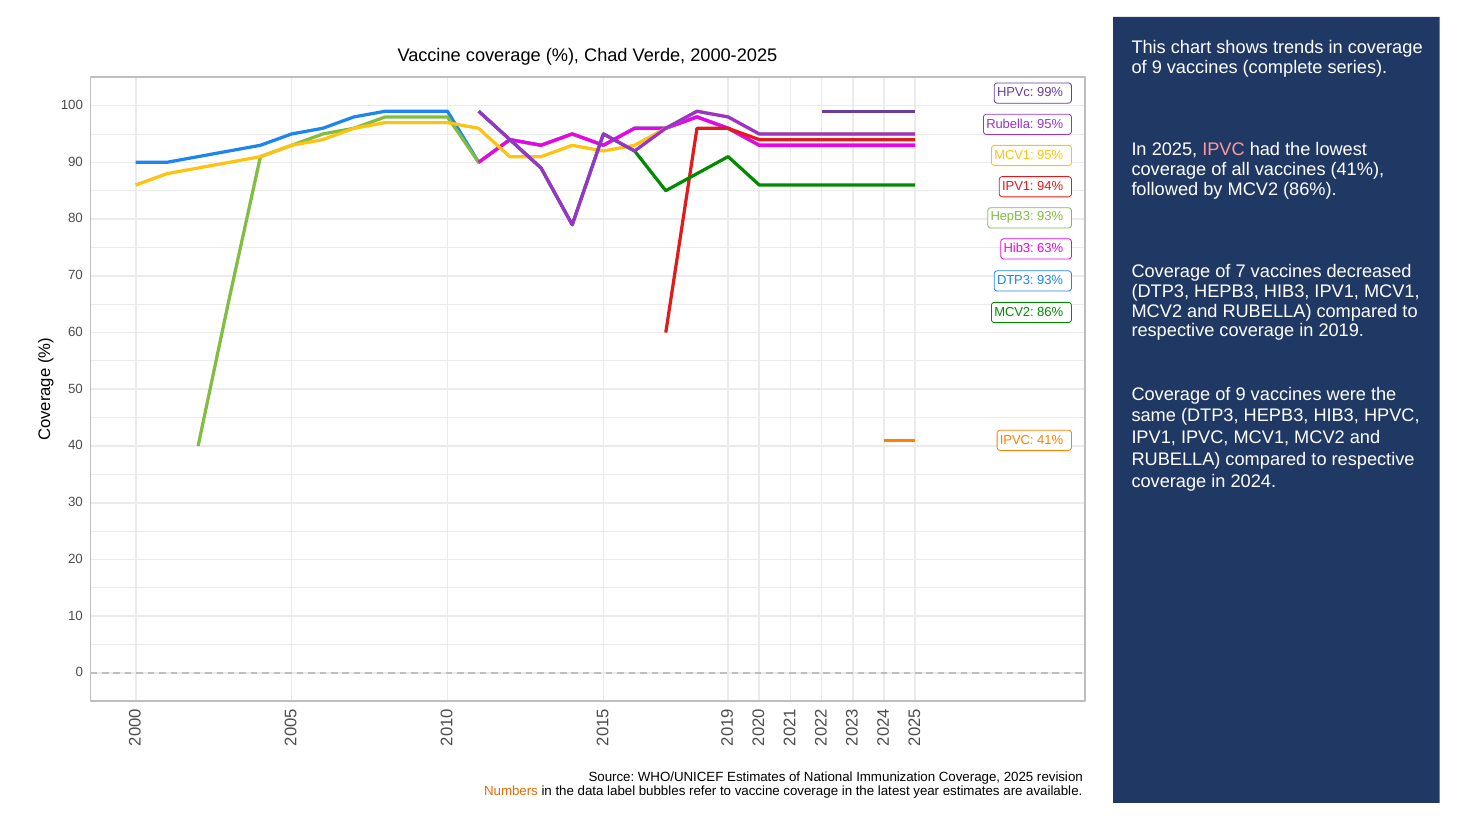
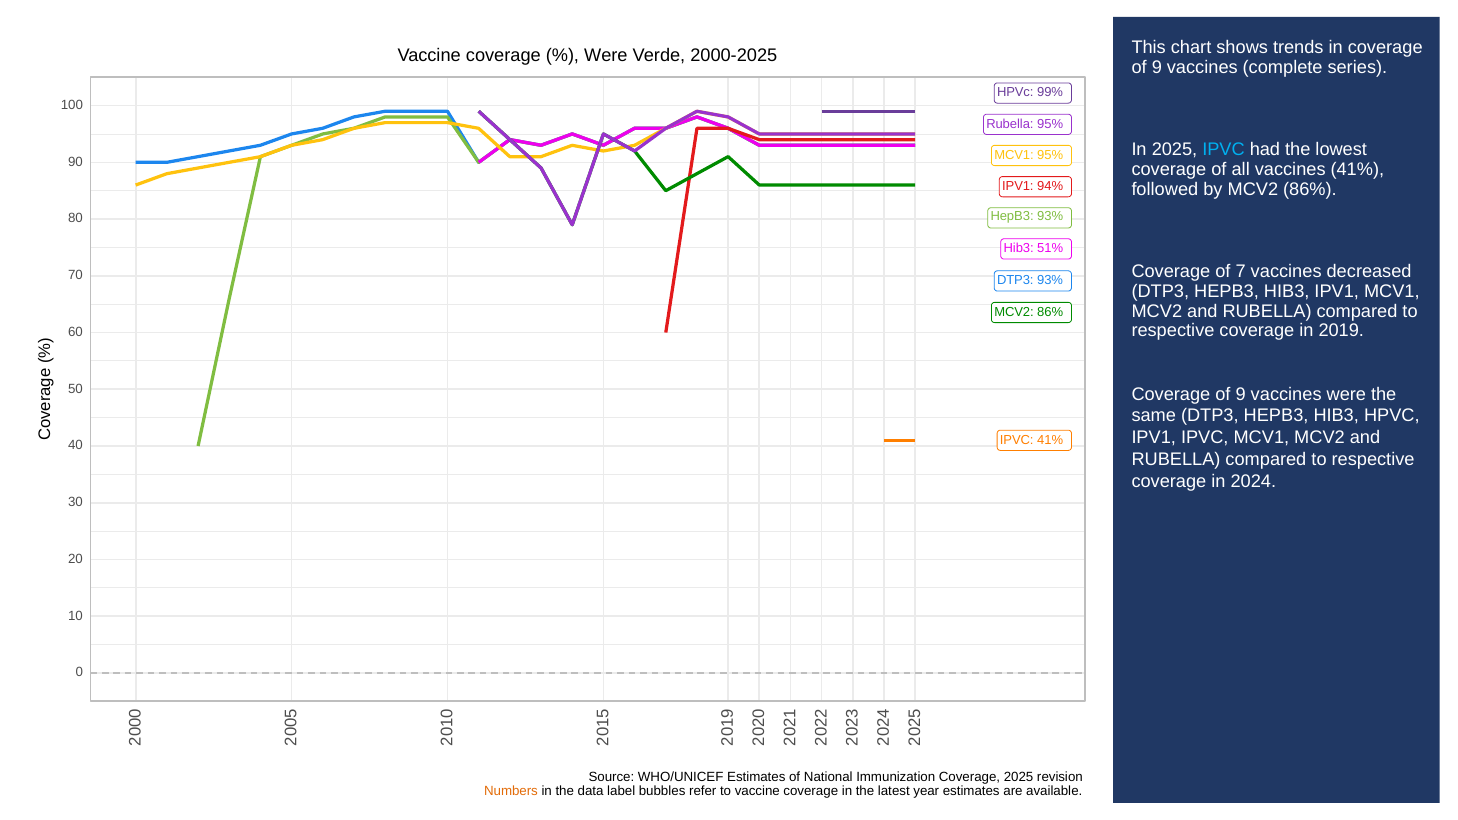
Chad: Chad -> Were (606, 56)
IPVC colour: pink -> light blue (1224, 150)
63%: 63% -> 51% (1050, 248)
